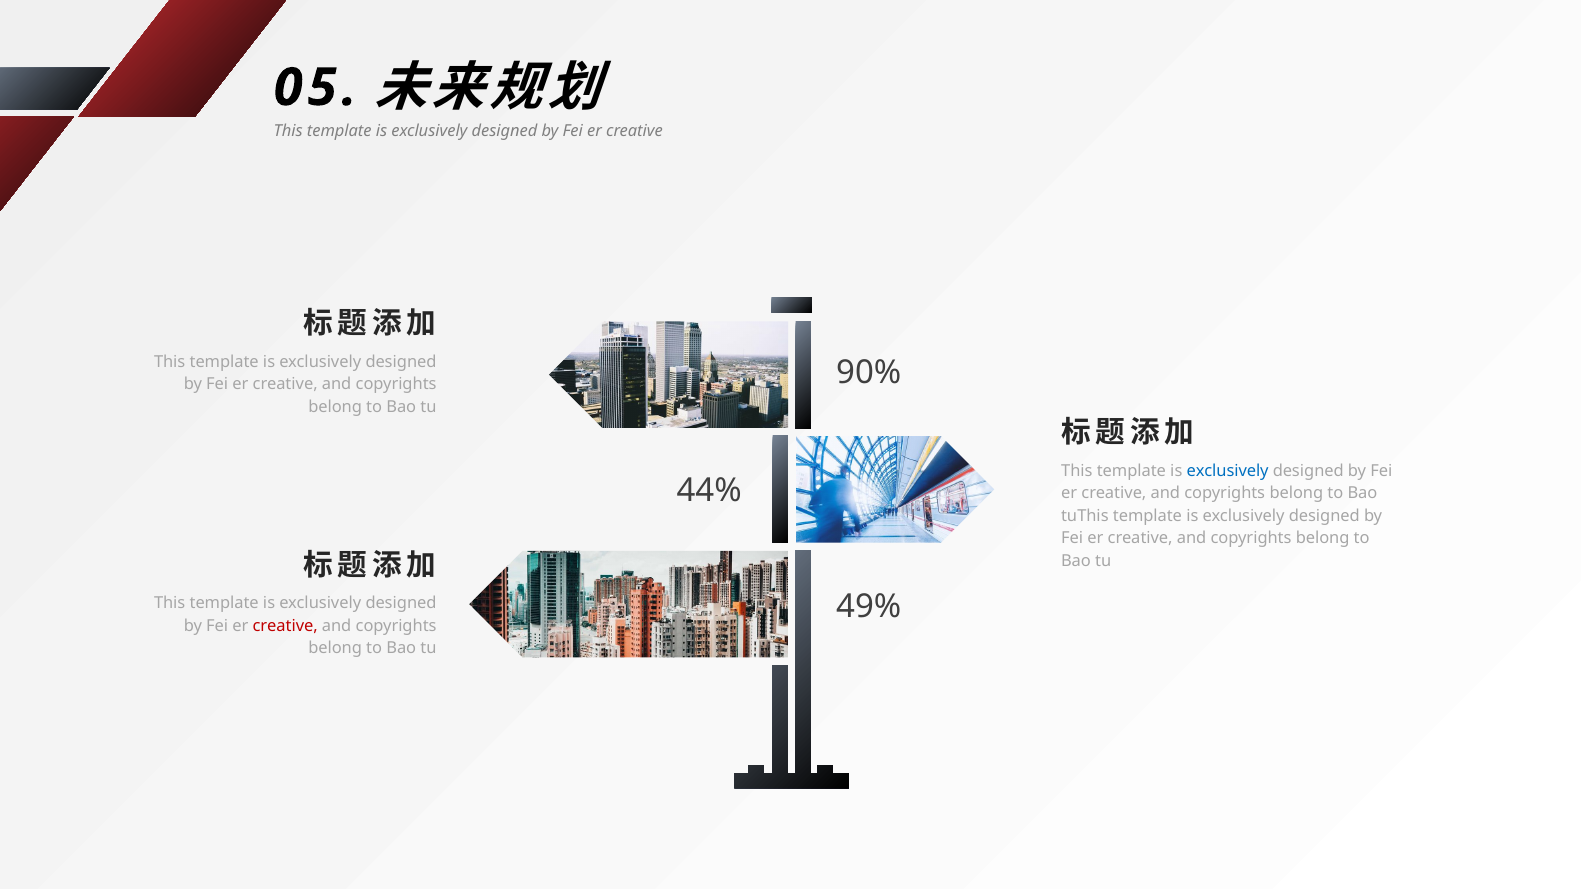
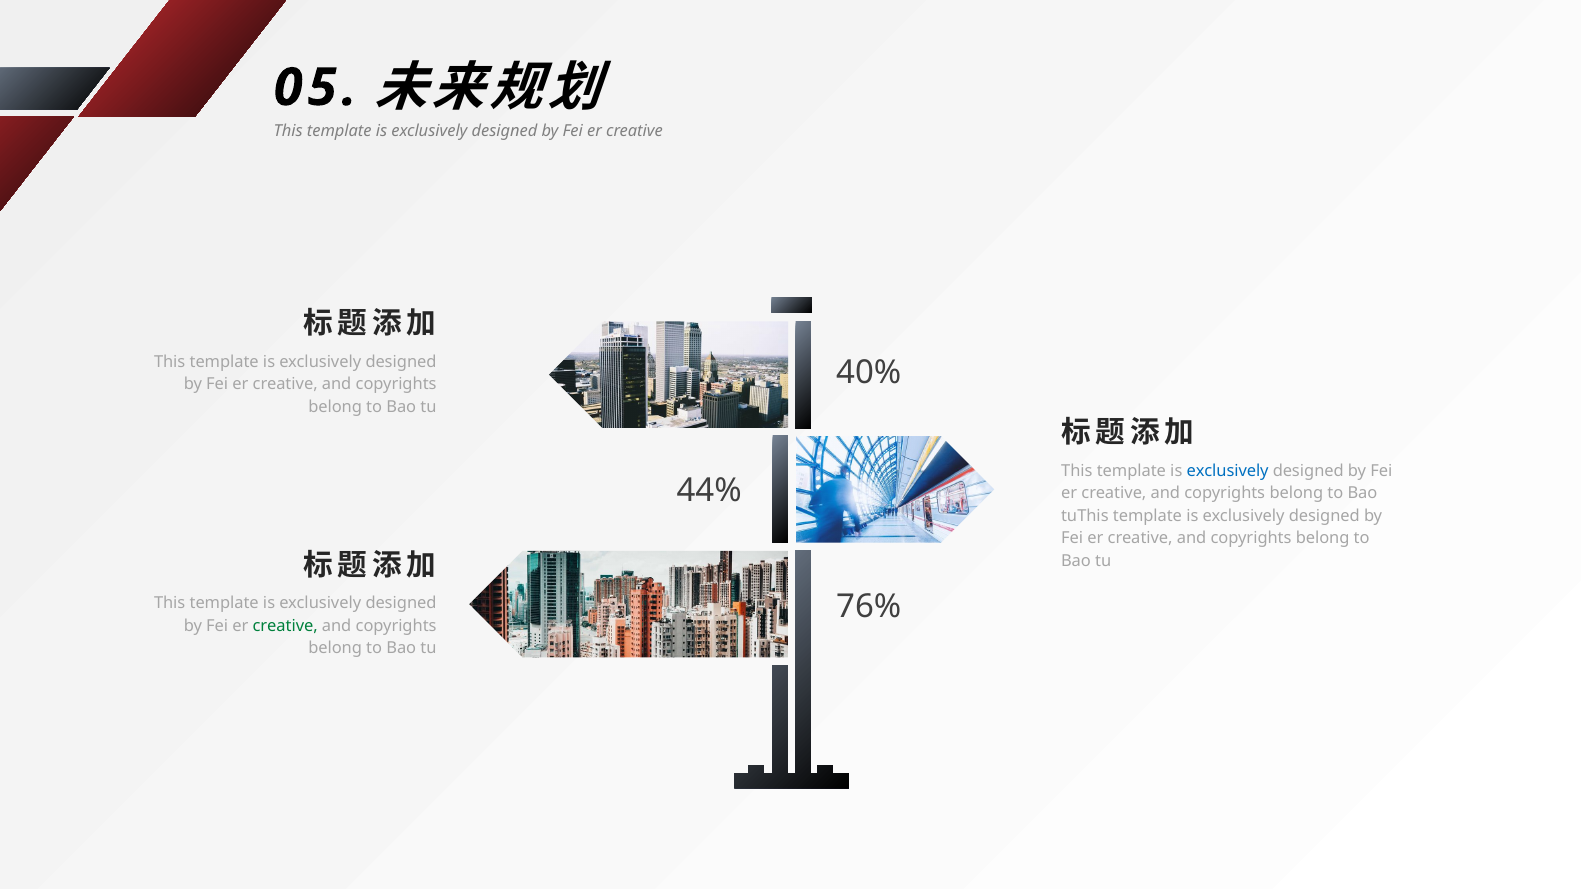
90%: 90% -> 40% (869, 373)
49%: 49% -> 76% (869, 607)
creative colour: red -> green (285, 626)
